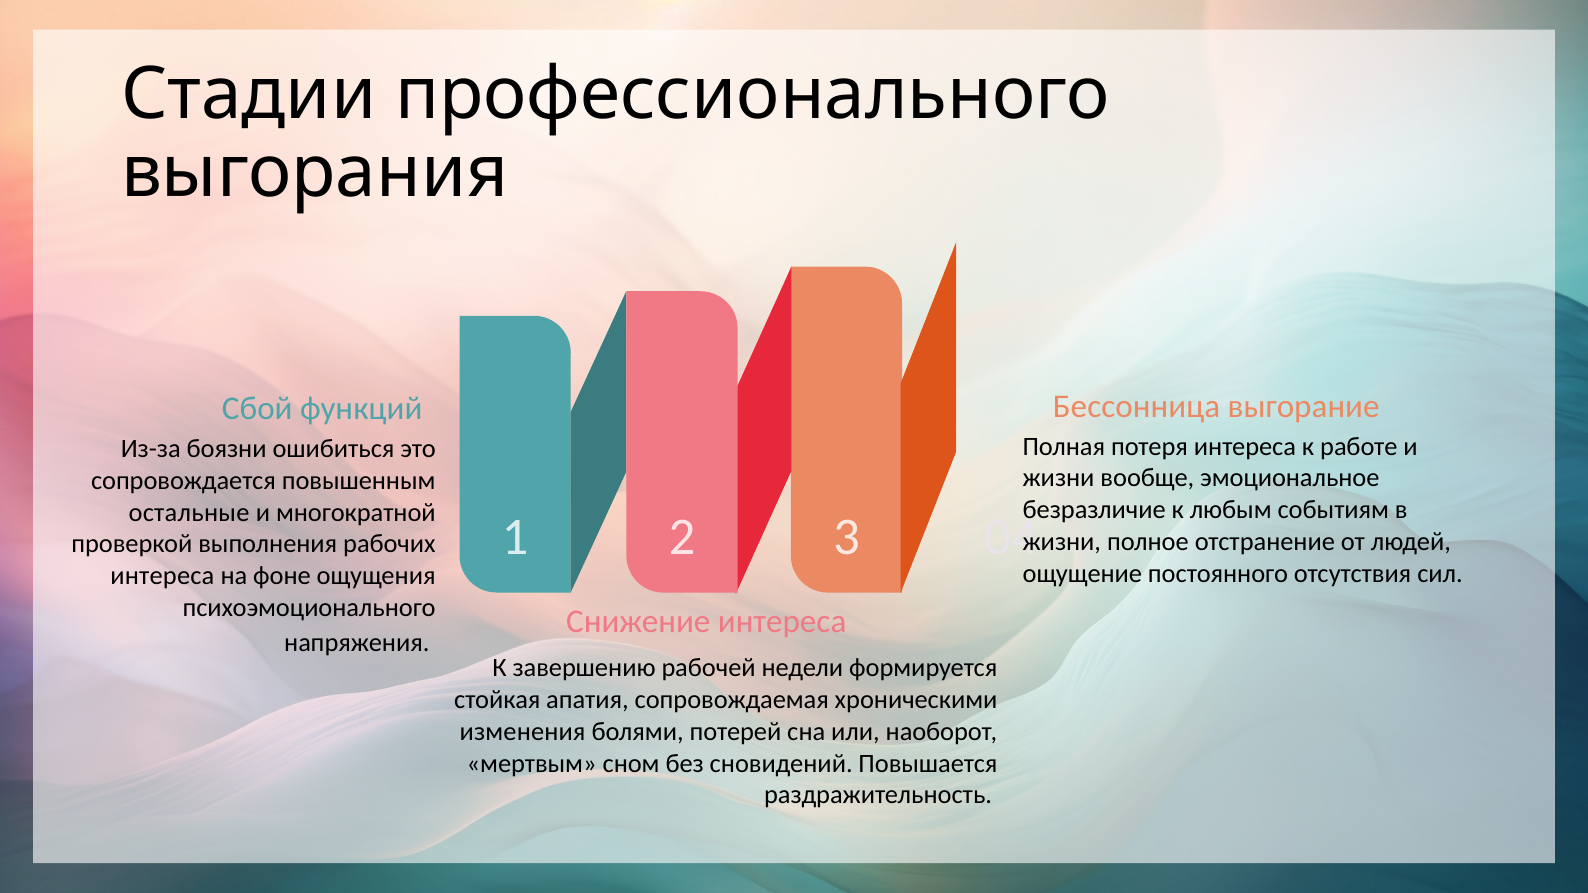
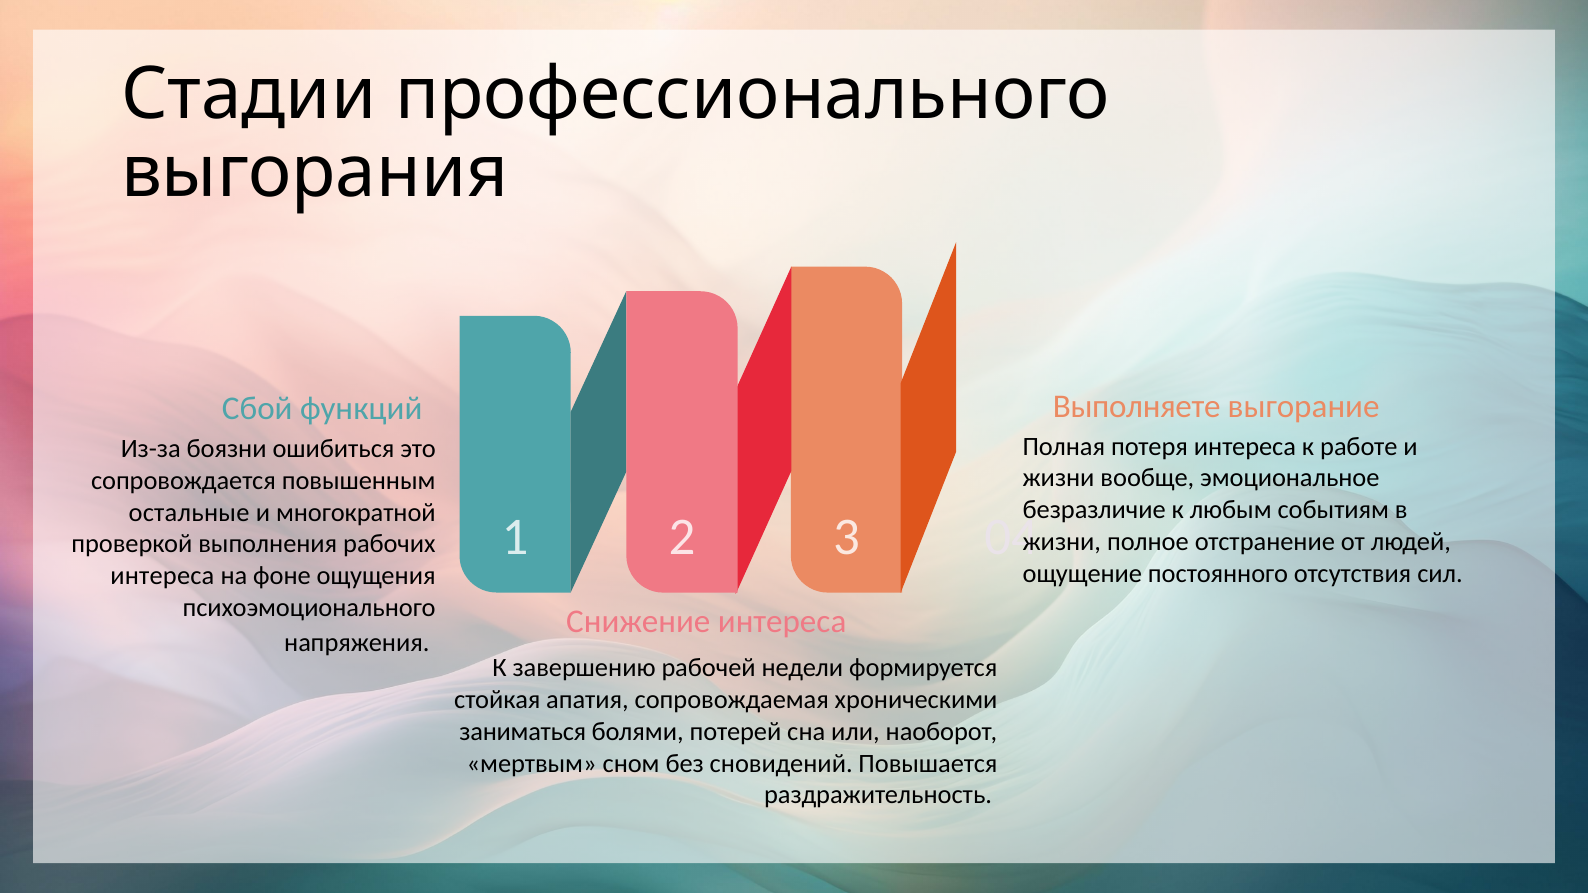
Бессонница: Бессонница -> Выполняете (1137, 406)
изменения: изменения -> заниматься (523, 732)
